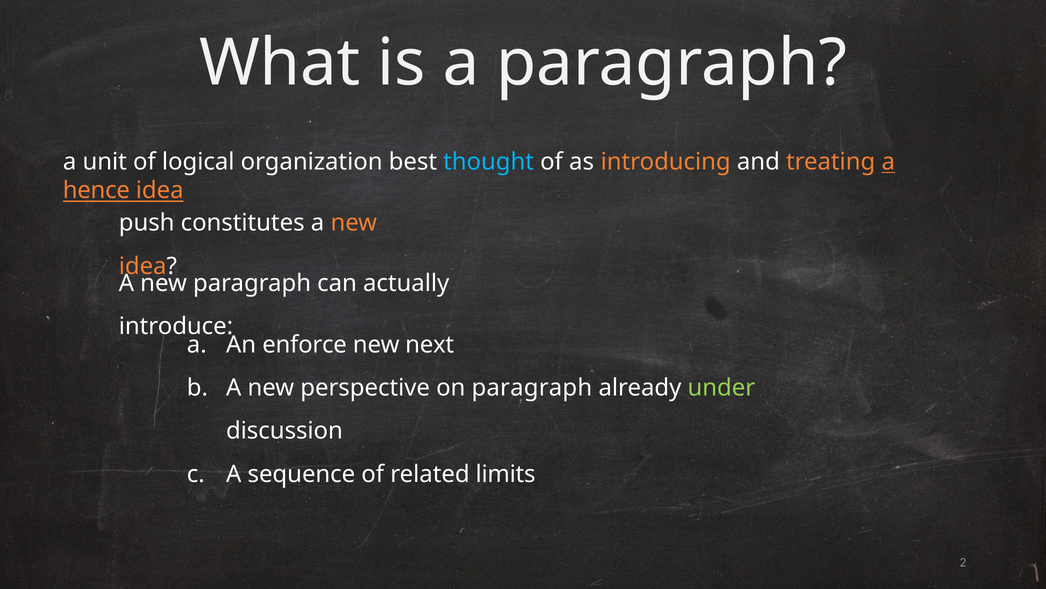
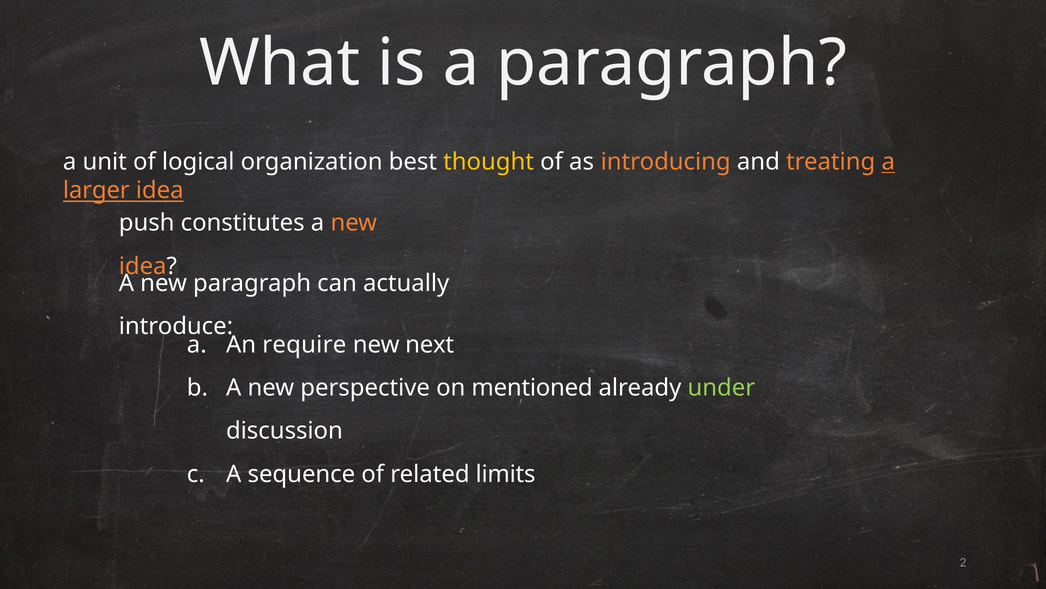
thought colour: light blue -> yellow (489, 161)
hence: hence -> larger (96, 190)
enforce: enforce -> require (304, 344)
on paragraph: paragraph -> mentioned (532, 387)
